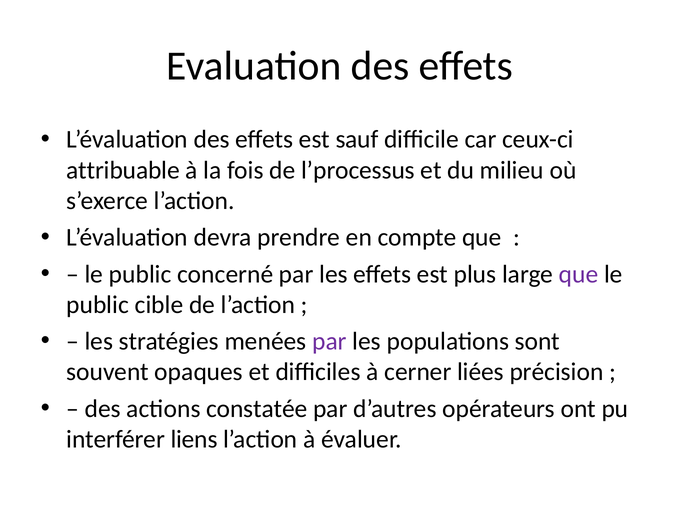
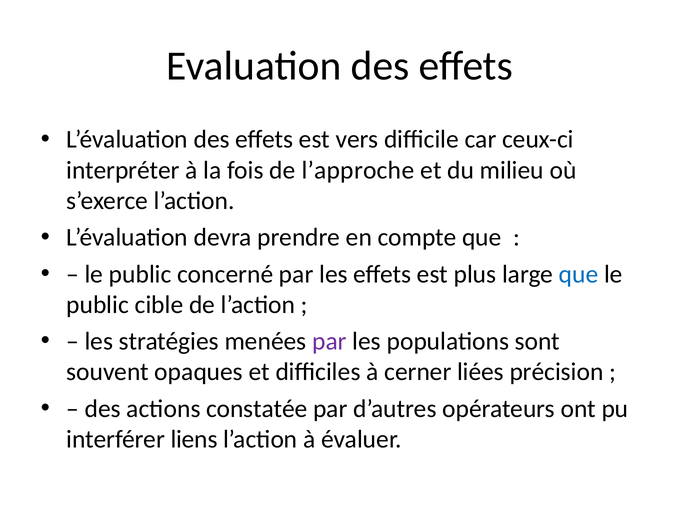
sauf: sauf -> vers (357, 139)
attribuable: attribuable -> interpréter (123, 170)
l’processus: l’processus -> l’approche (358, 170)
que colour: purple -> blue (579, 274)
